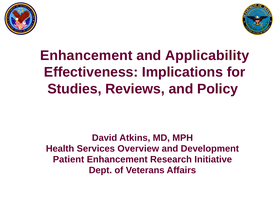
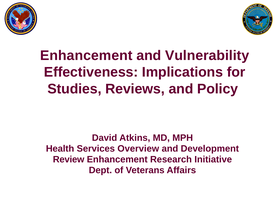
Applicability: Applicability -> Vulnerability (207, 55)
Patient: Patient -> Review (69, 159)
